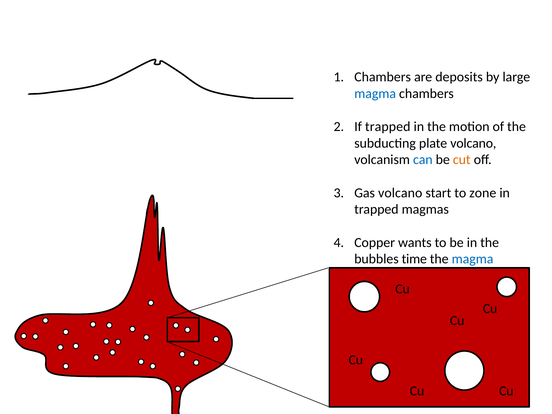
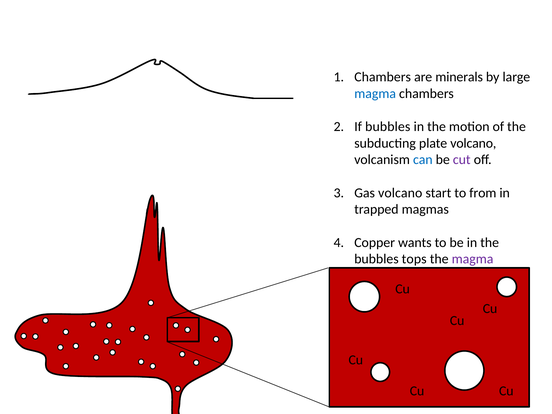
deposits: deposits -> minerals (459, 77)
If trapped: trapped -> bubbles (388, 127)
cut colour: orange -> purple (462, 160)
zone: zone -> from (483, 193)
time: time -> tops (414, 259)
magma colour: blue -> purple (473, 259)
